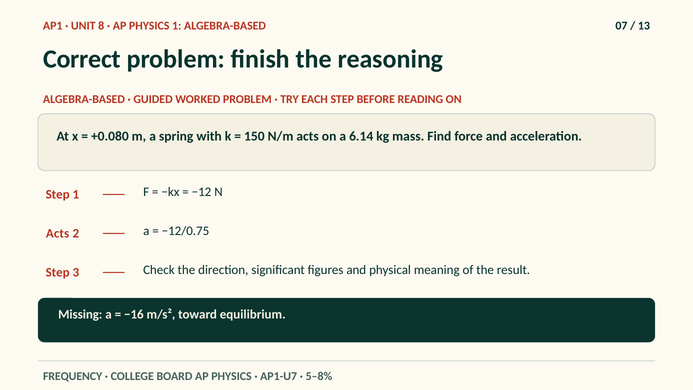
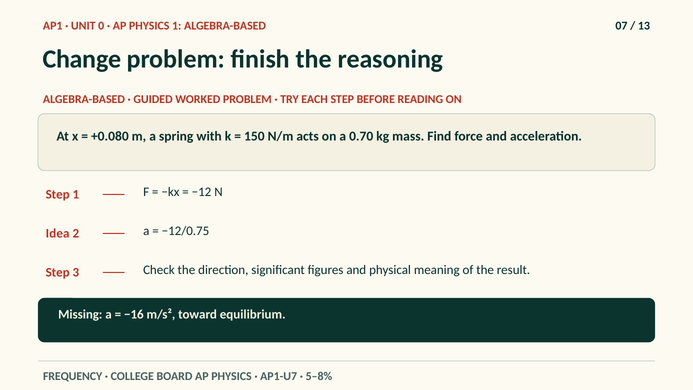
8: 8 -> 0 (101, 26)
Correct: Correct -> Change (82, 59)
6.14: 6.14 -> 0.70 (361, 136)
Acts: Acts -> Idea (58, 233)
